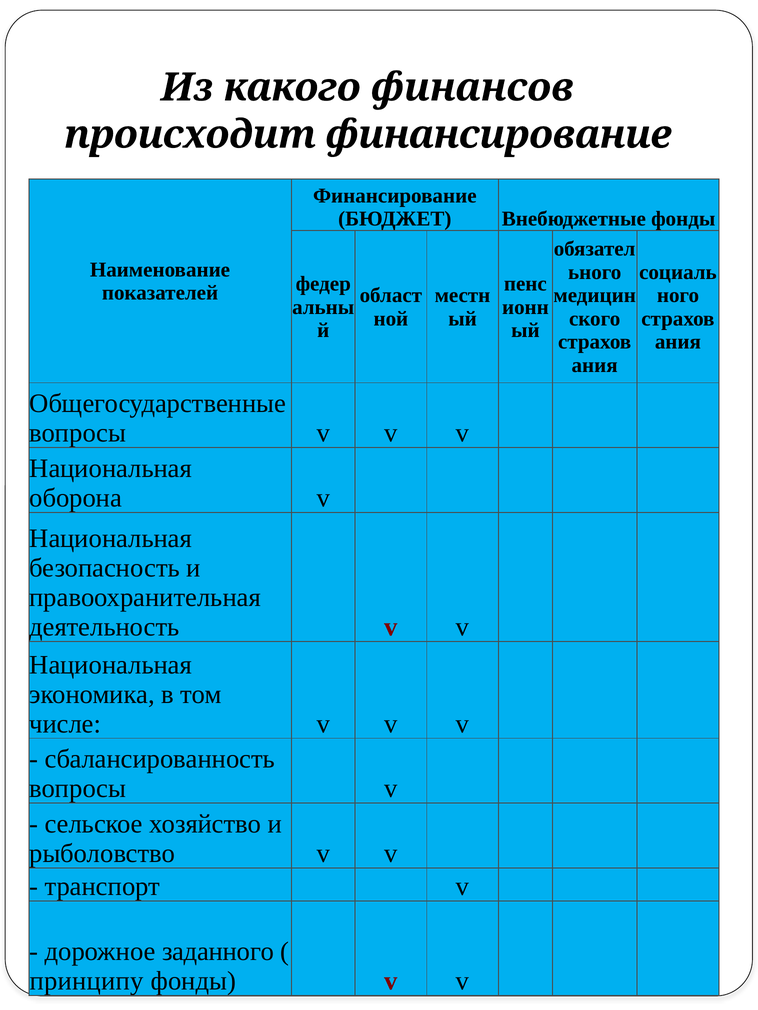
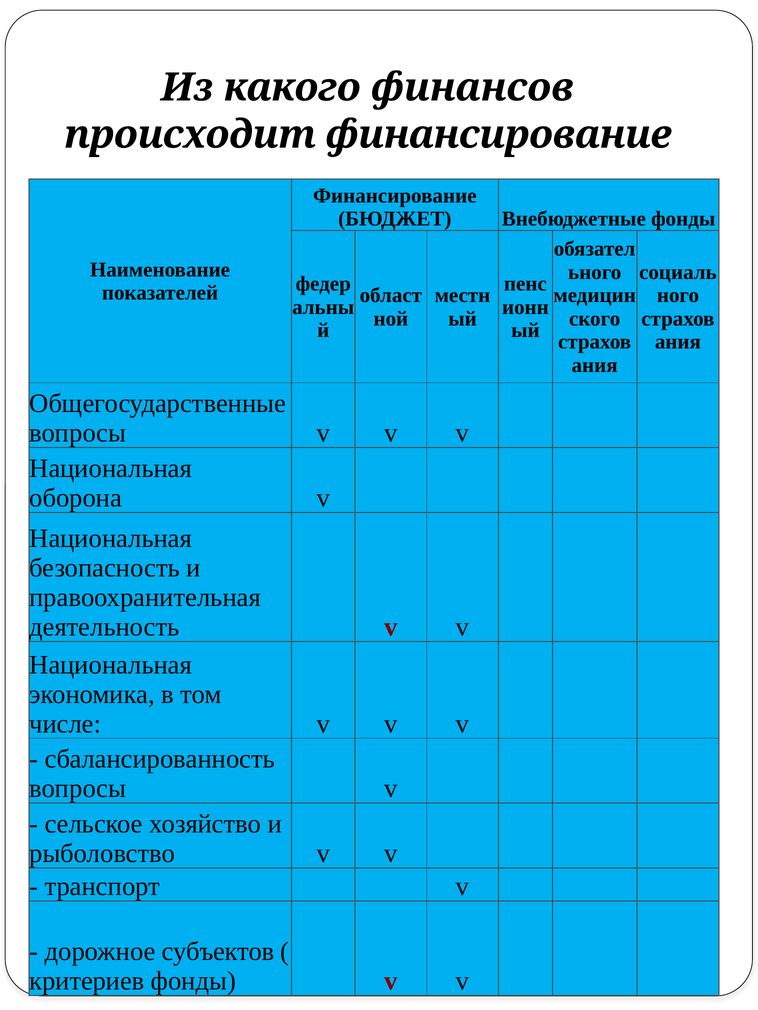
заданного: заданного -> субъектов (218, 952)
принципу: принципу -> критериев (87, 982)
